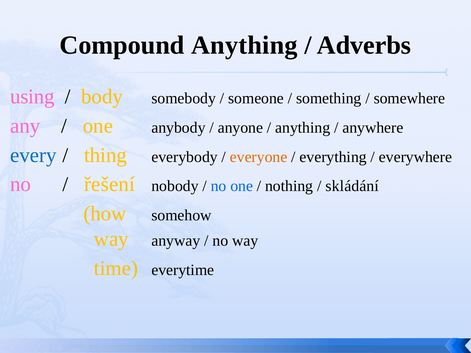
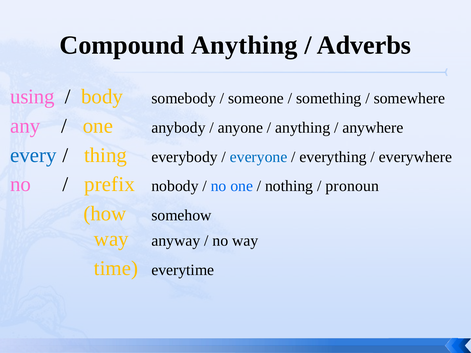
everyone colour: orange -> blue (259, 157)
řešení: řešení -> prefix (109, 185)
skládání: skládání -> pronoun (352, 186)
